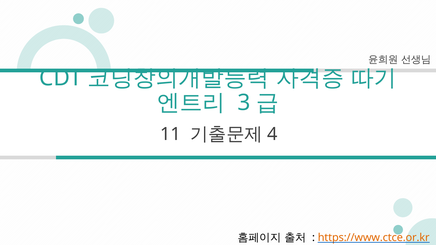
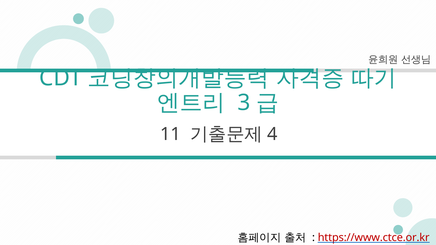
https://www.ctce.or.kr colour: orange -> red (374, 238)
